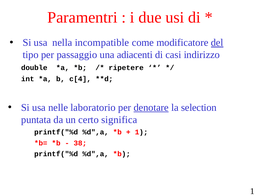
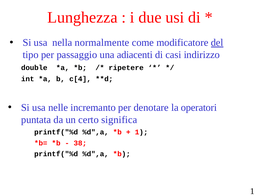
Paramentri: Paramentri -> Lunghezza (82, 17)
incompatible: incompatible -> normalmente (102, 43)
laboratorio: laboratorio -> incremanto (93, 108)
denotare underline: present -> none (151, 108)
selection: selection -> operatori (199, 108)
